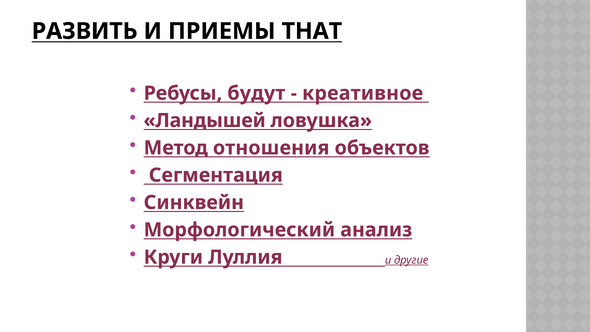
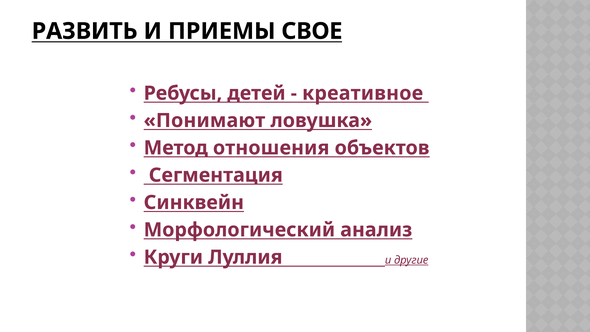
THAT: THAT -> СВОЕ (312, 31)
будут: будут -> детей (256, 93)
Ландышей: Ландышей -> Понимают (204, 121)
